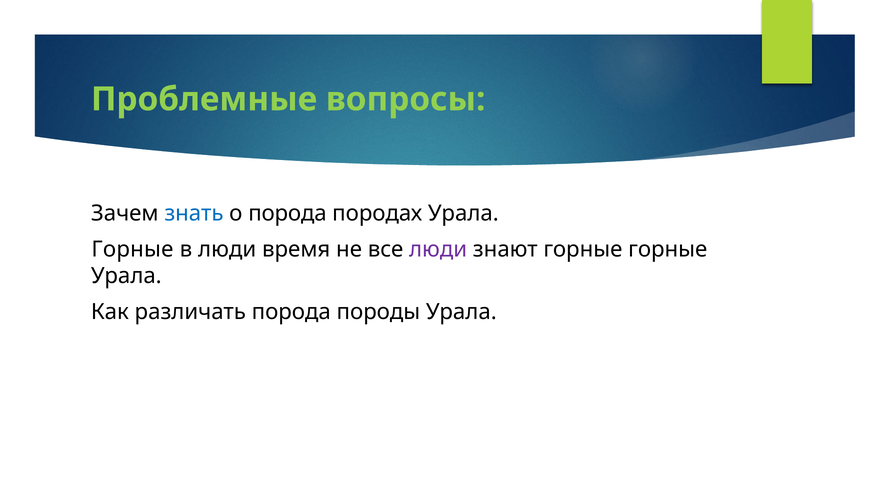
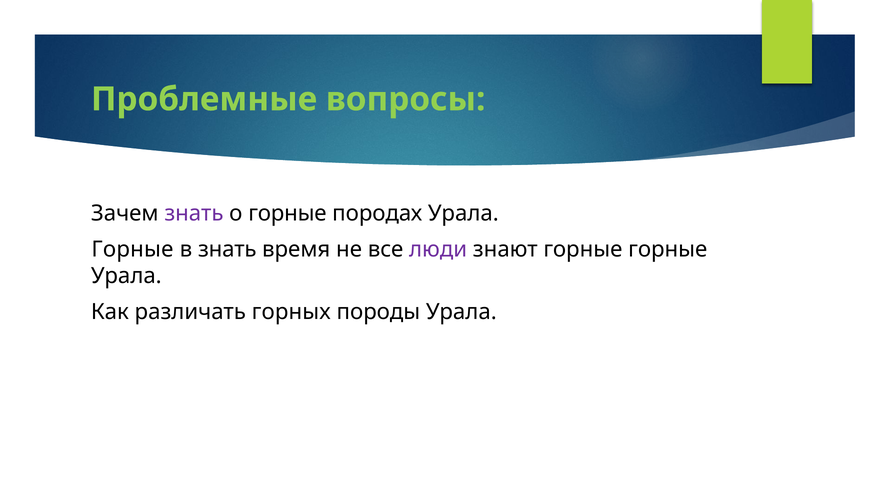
знать colour: blue -> purple (194, 213)
о порода: порода -> горные (287, 213)
в люди: люди -> знать (227, 249)
различать порода: порода -> горных (291, 312)
